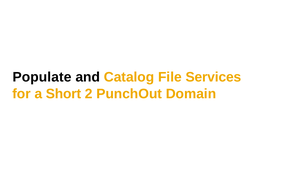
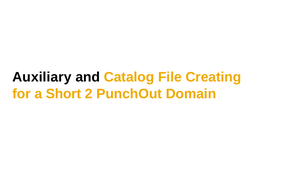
Populate: Populate -> Auxiliary (42, 77)
Services: Services -> Creating (213, 77)
